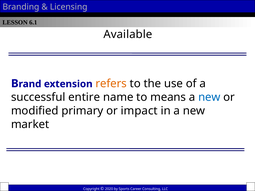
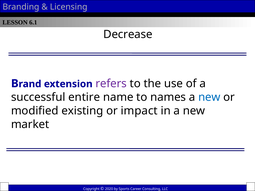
Available: Available -> Decrease (128, 34)
refers colour: orange -> purple (111, 84)
means: means -> names (168, 97)
primary: primary -> existing (82, 111)
